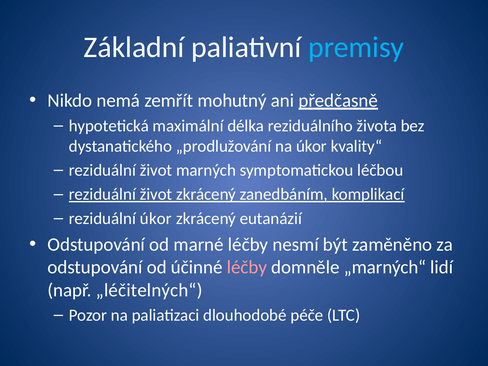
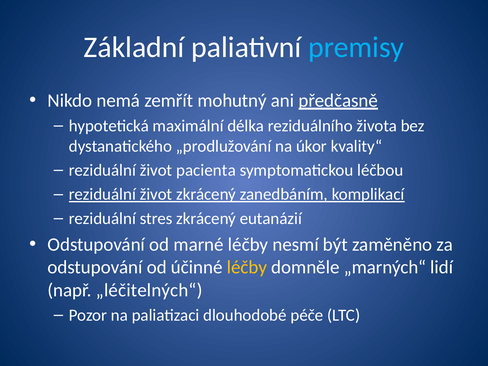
marných: marných -> pacienta (206, 170)
reziduální úkor: úkor -> stres (156, 219)
léčby colour: pink -> yellow (247, 267)
